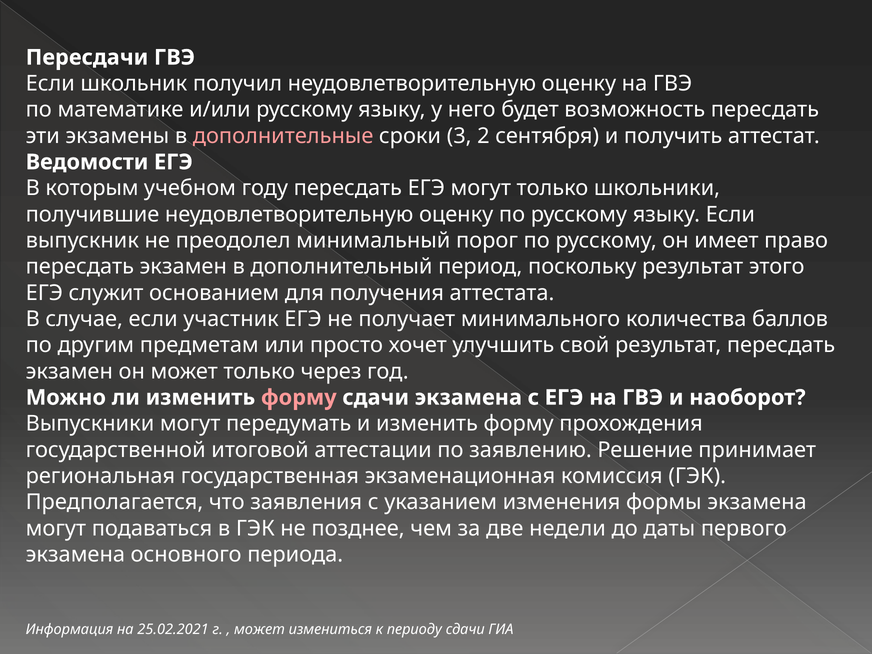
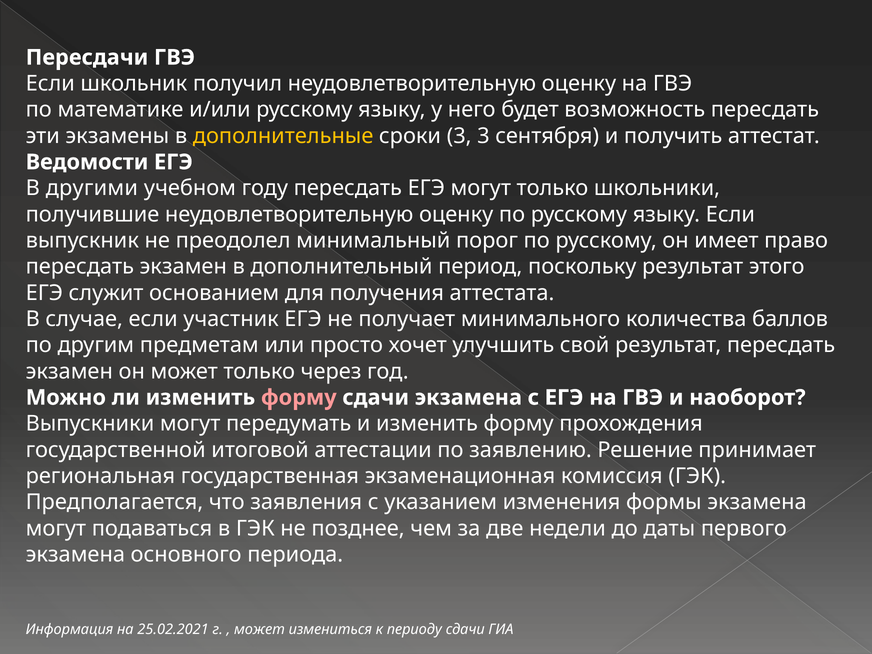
дополнительные colour: pink -> yellow (283, 136)
3 2: 2 -> 3 (483, 136)
которым: которым -> другими (92, 188)
